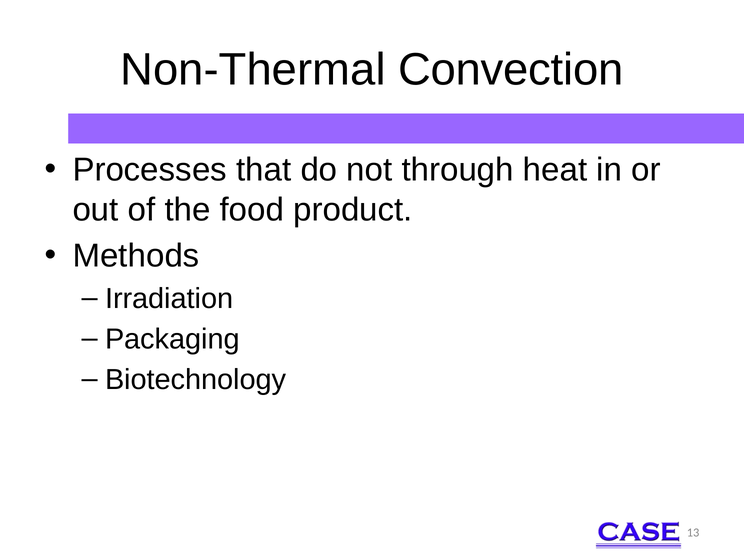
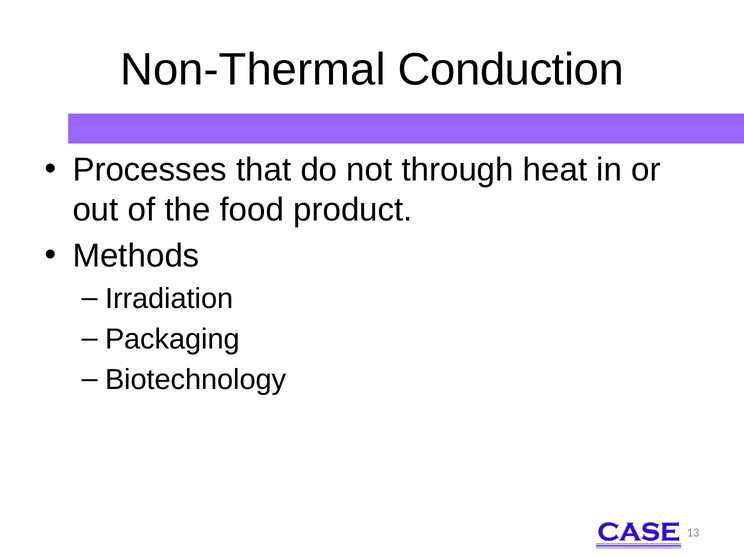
Convection: Convection -> Conduction (511, 70)
